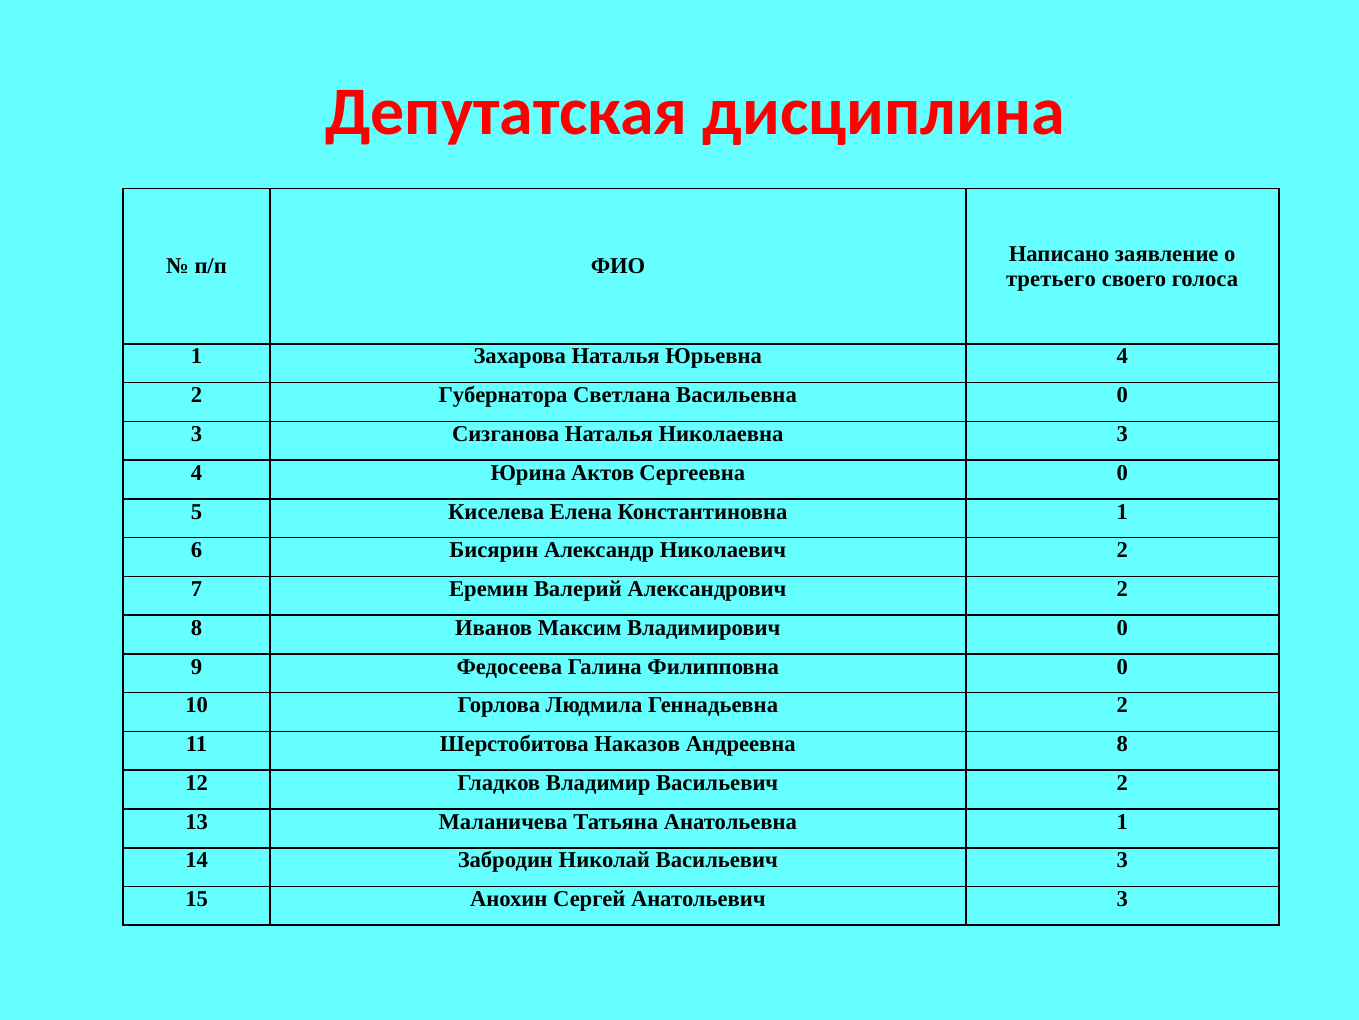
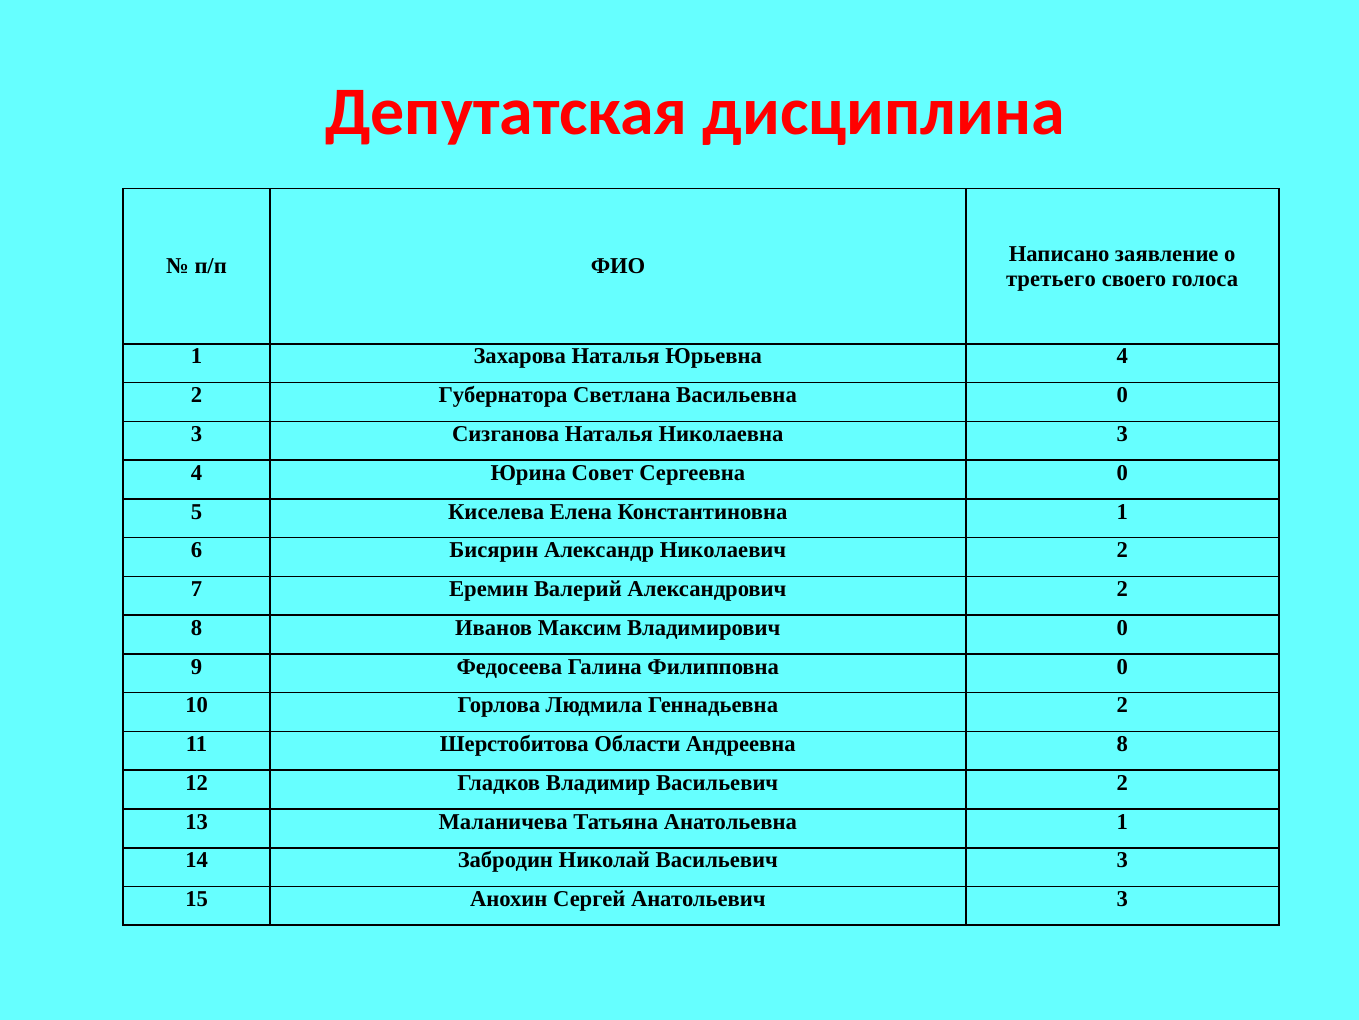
Актов: Актов -> Совет (603, 472)
Наказов: Наказов -> Области (637, 744)
